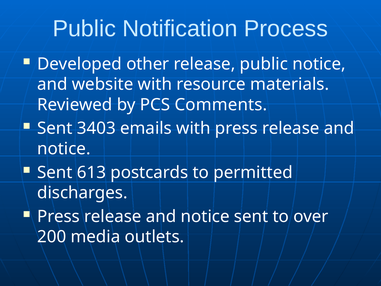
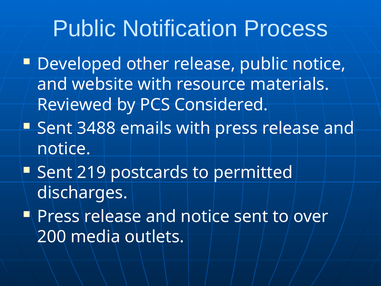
Comments: Comments -> Considered (221, 105)
3403: 3403 -> 3488 (96, 128)
613: 613 -> 219 (91, 172)
